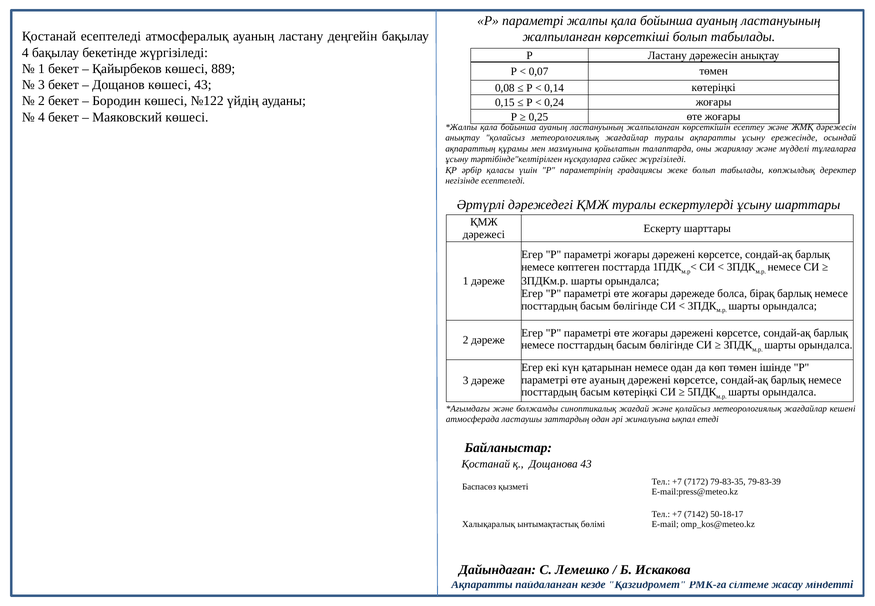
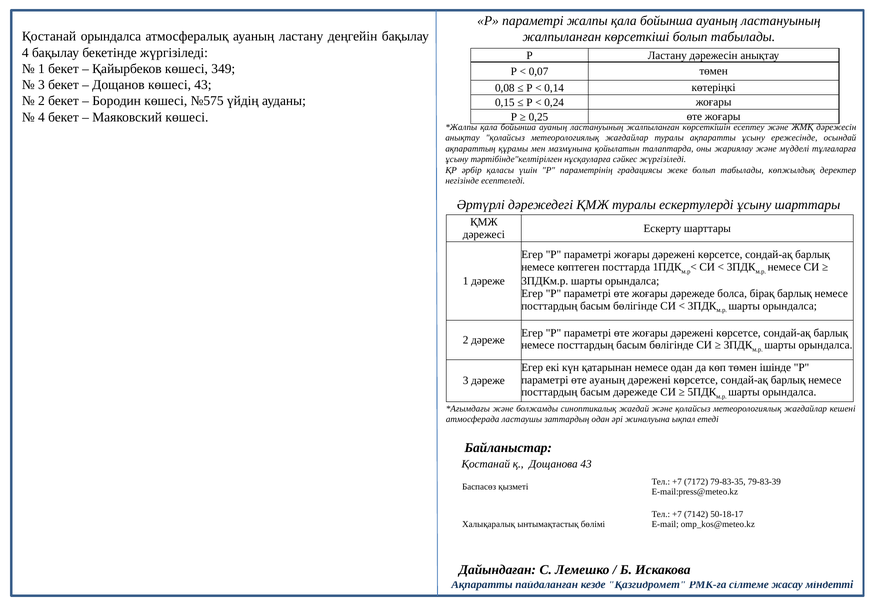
Қостанай есептеледі: есептеледі -> орындалса (111, 36)
889: 889 -> 349 (223, 69)
№122: №122 -> №575 (207, 101)
басым көтеріңкі: көтеріңкі -> дәрежеде (635, 392)
